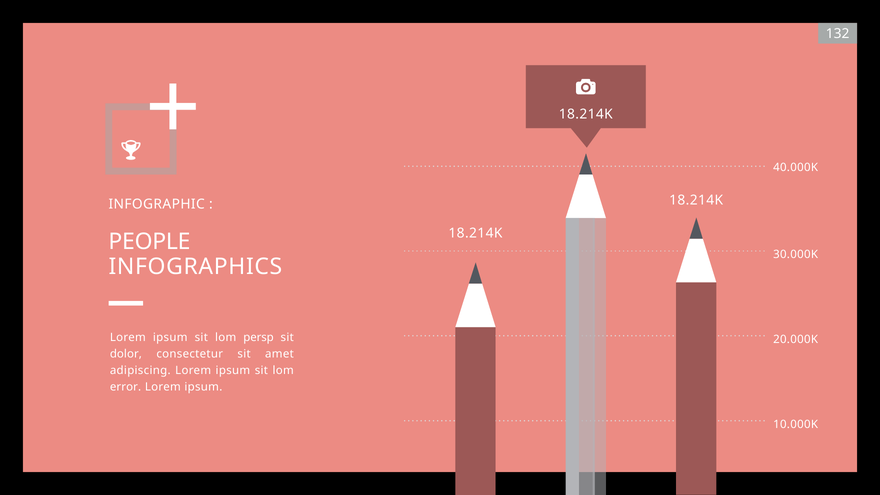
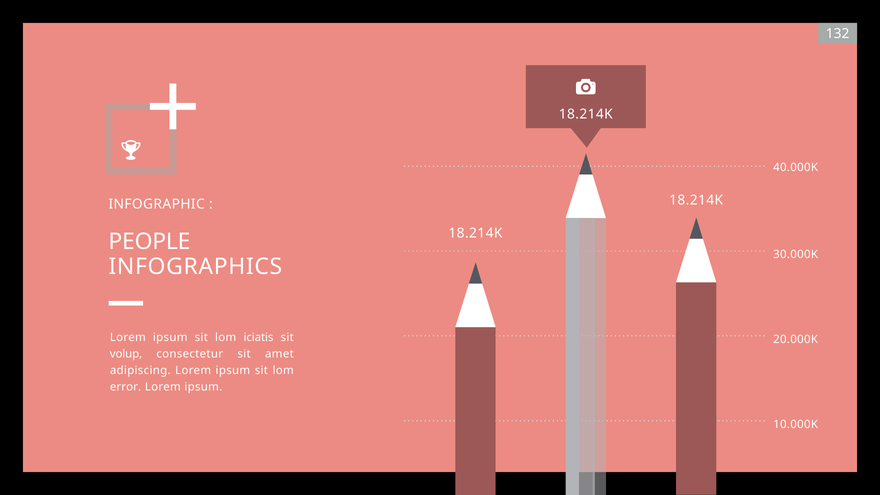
persp: persp -> iciatis (259, 338)
dolor: dolor -> volup (126, 354)
